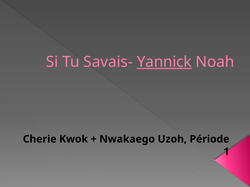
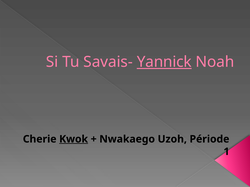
Kwok underline: none -> present (74, 139)
